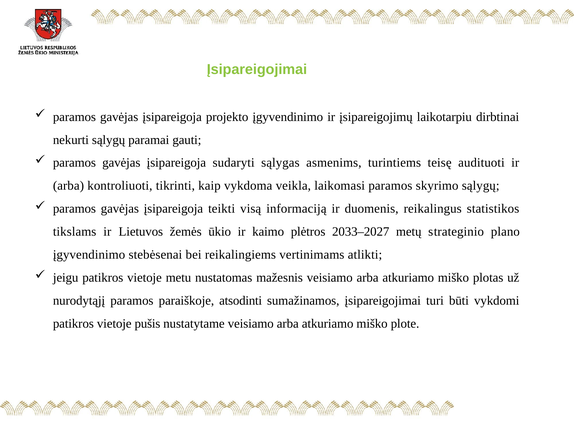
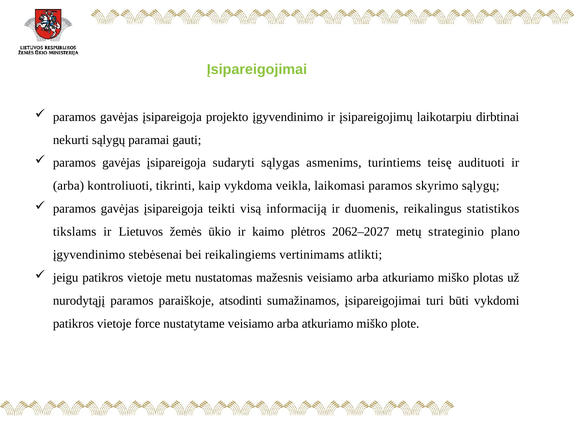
2033–2027: 2033–2027 -> 2062–2027 (361, 231)
pušis: pušis -> force (147, 323)
